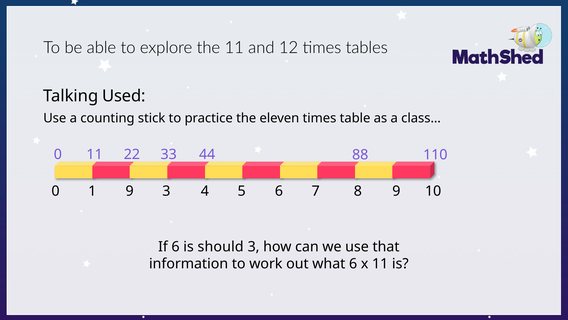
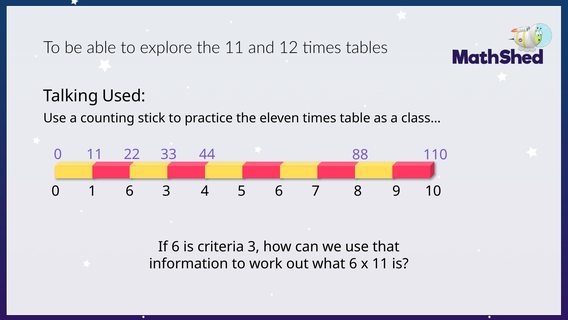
1 9: 9 -> 6 (130, 191)
should: should -> criteria (221, 246)
